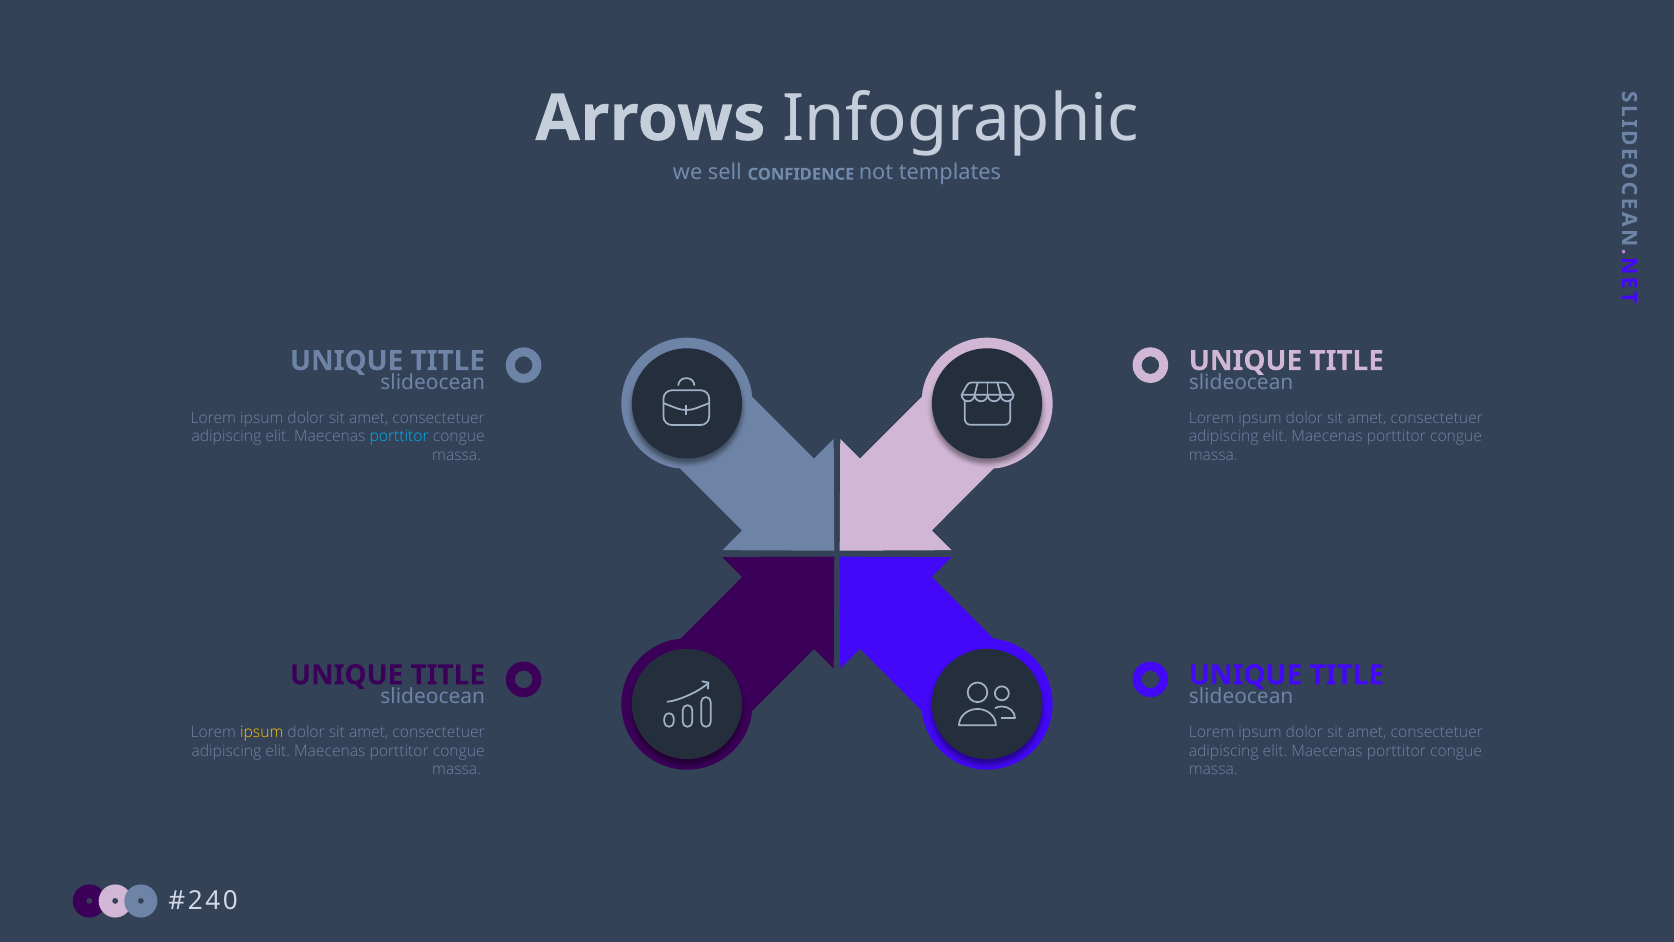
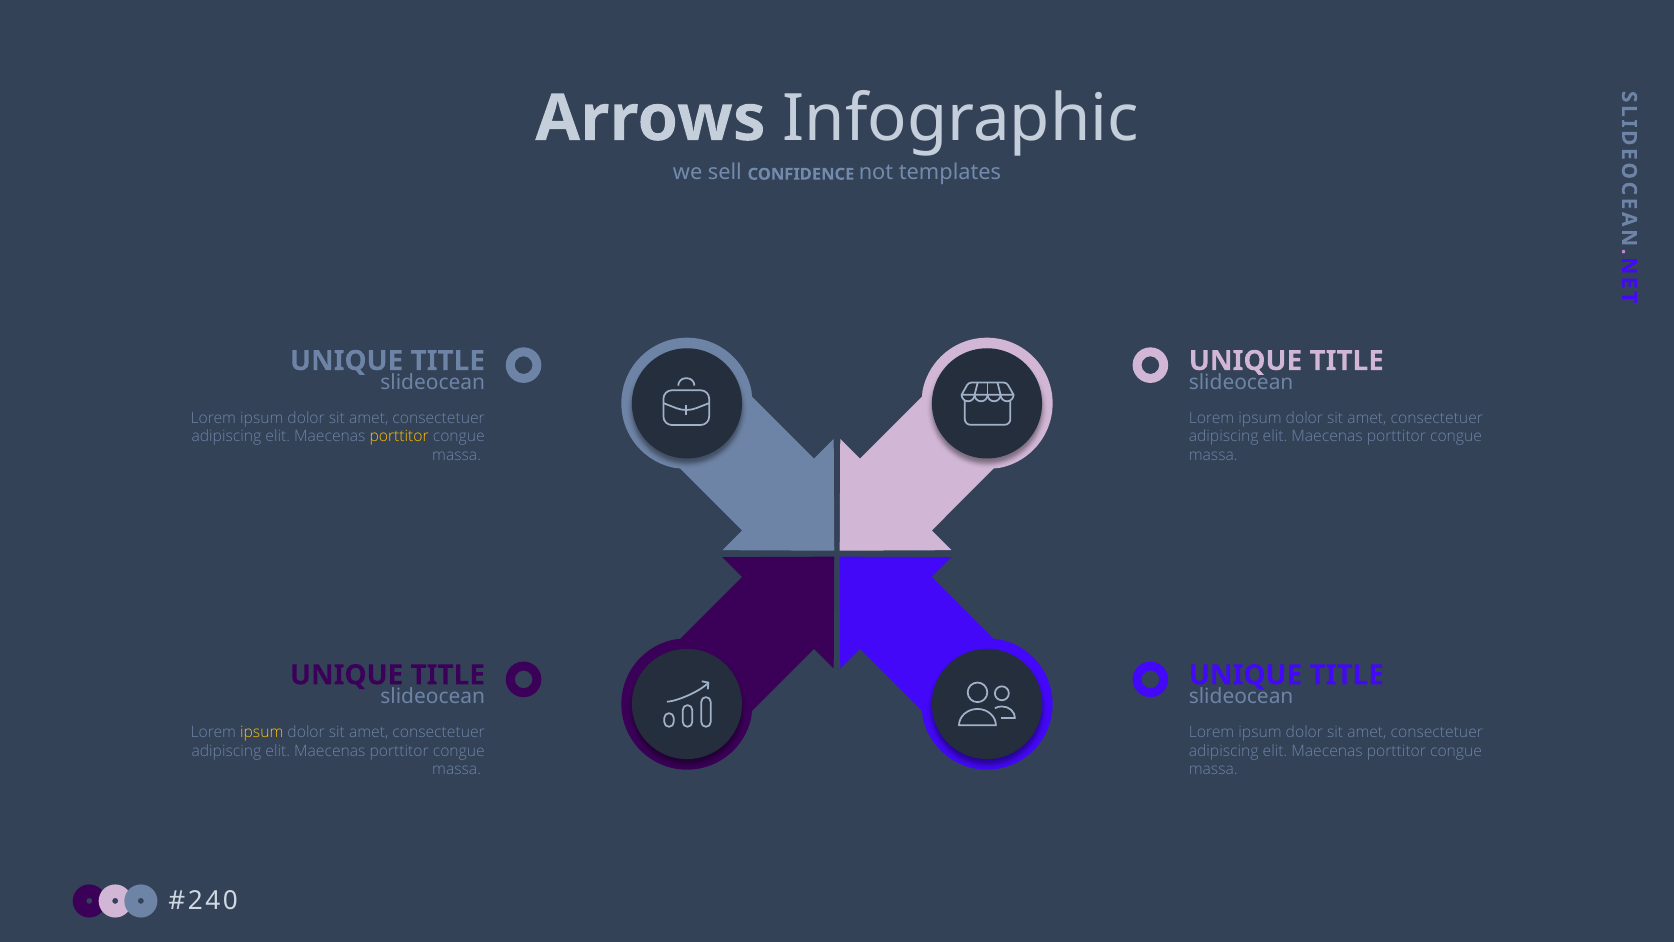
porttitor colour: light blue -> yellow (399, 437)
